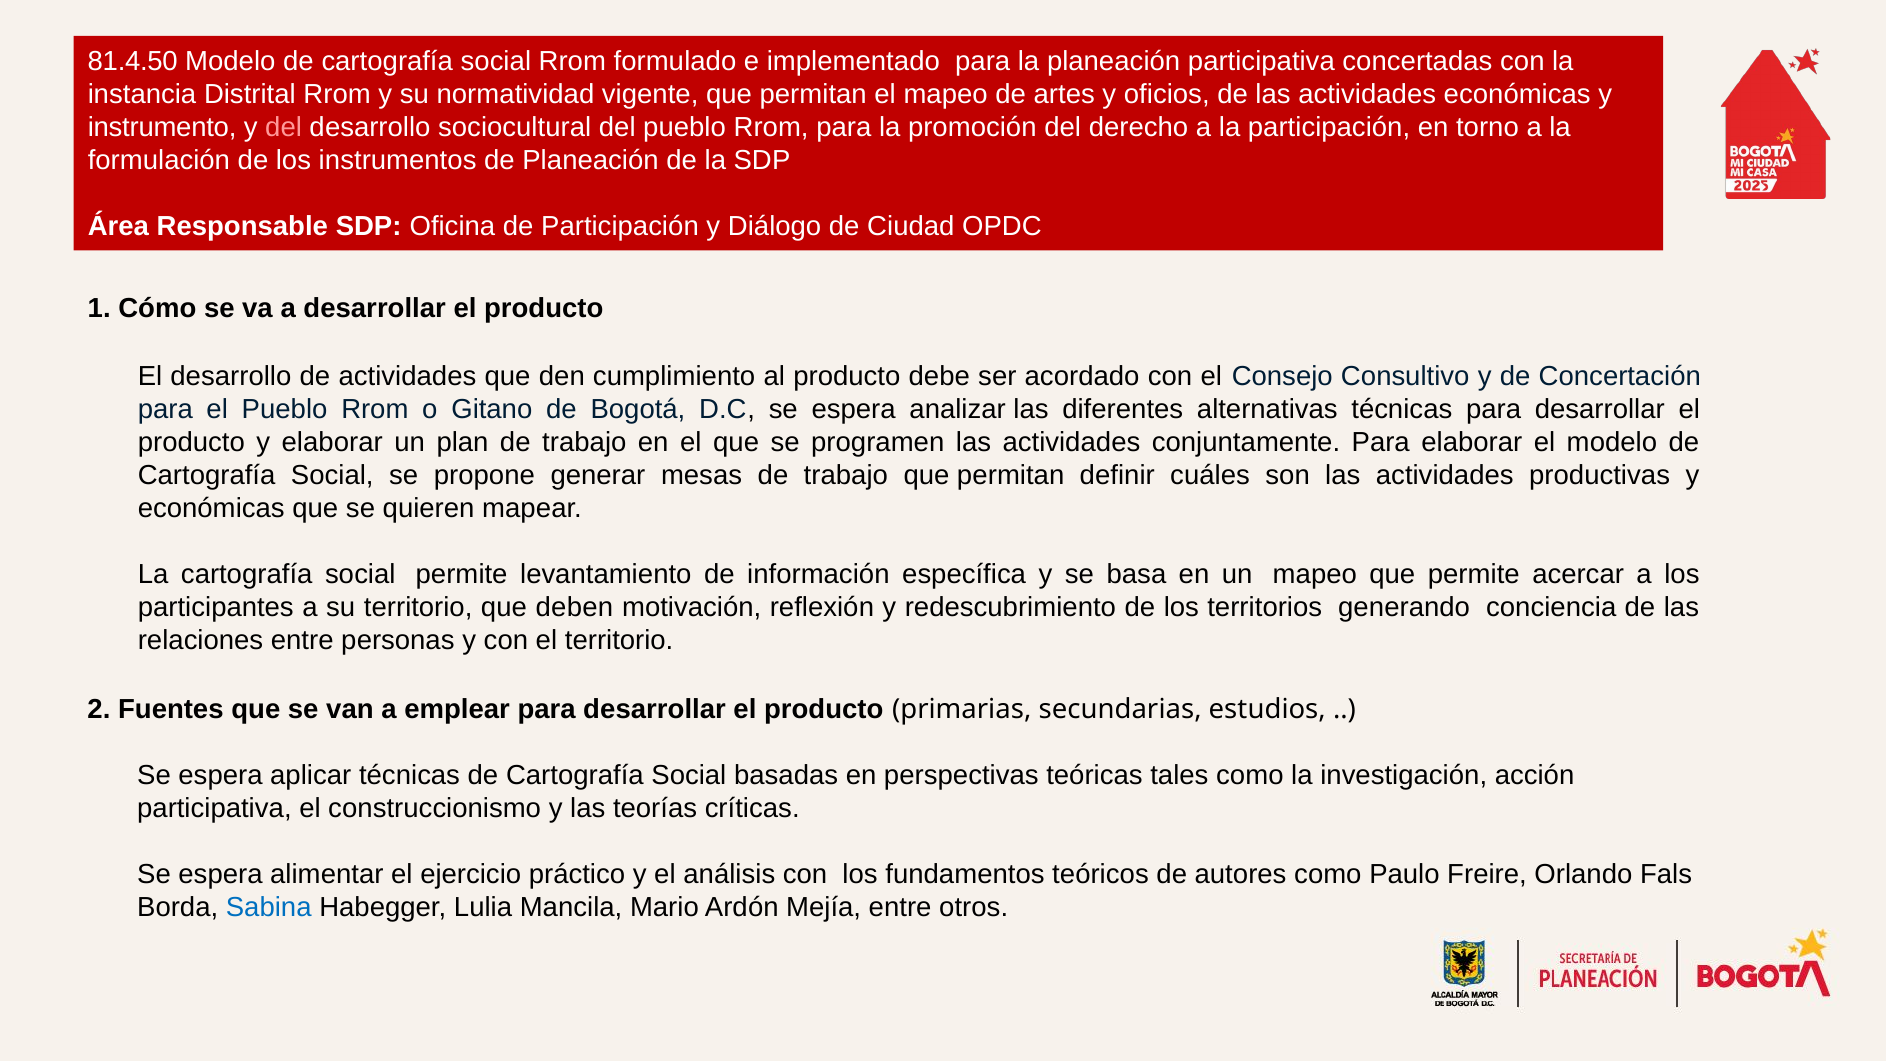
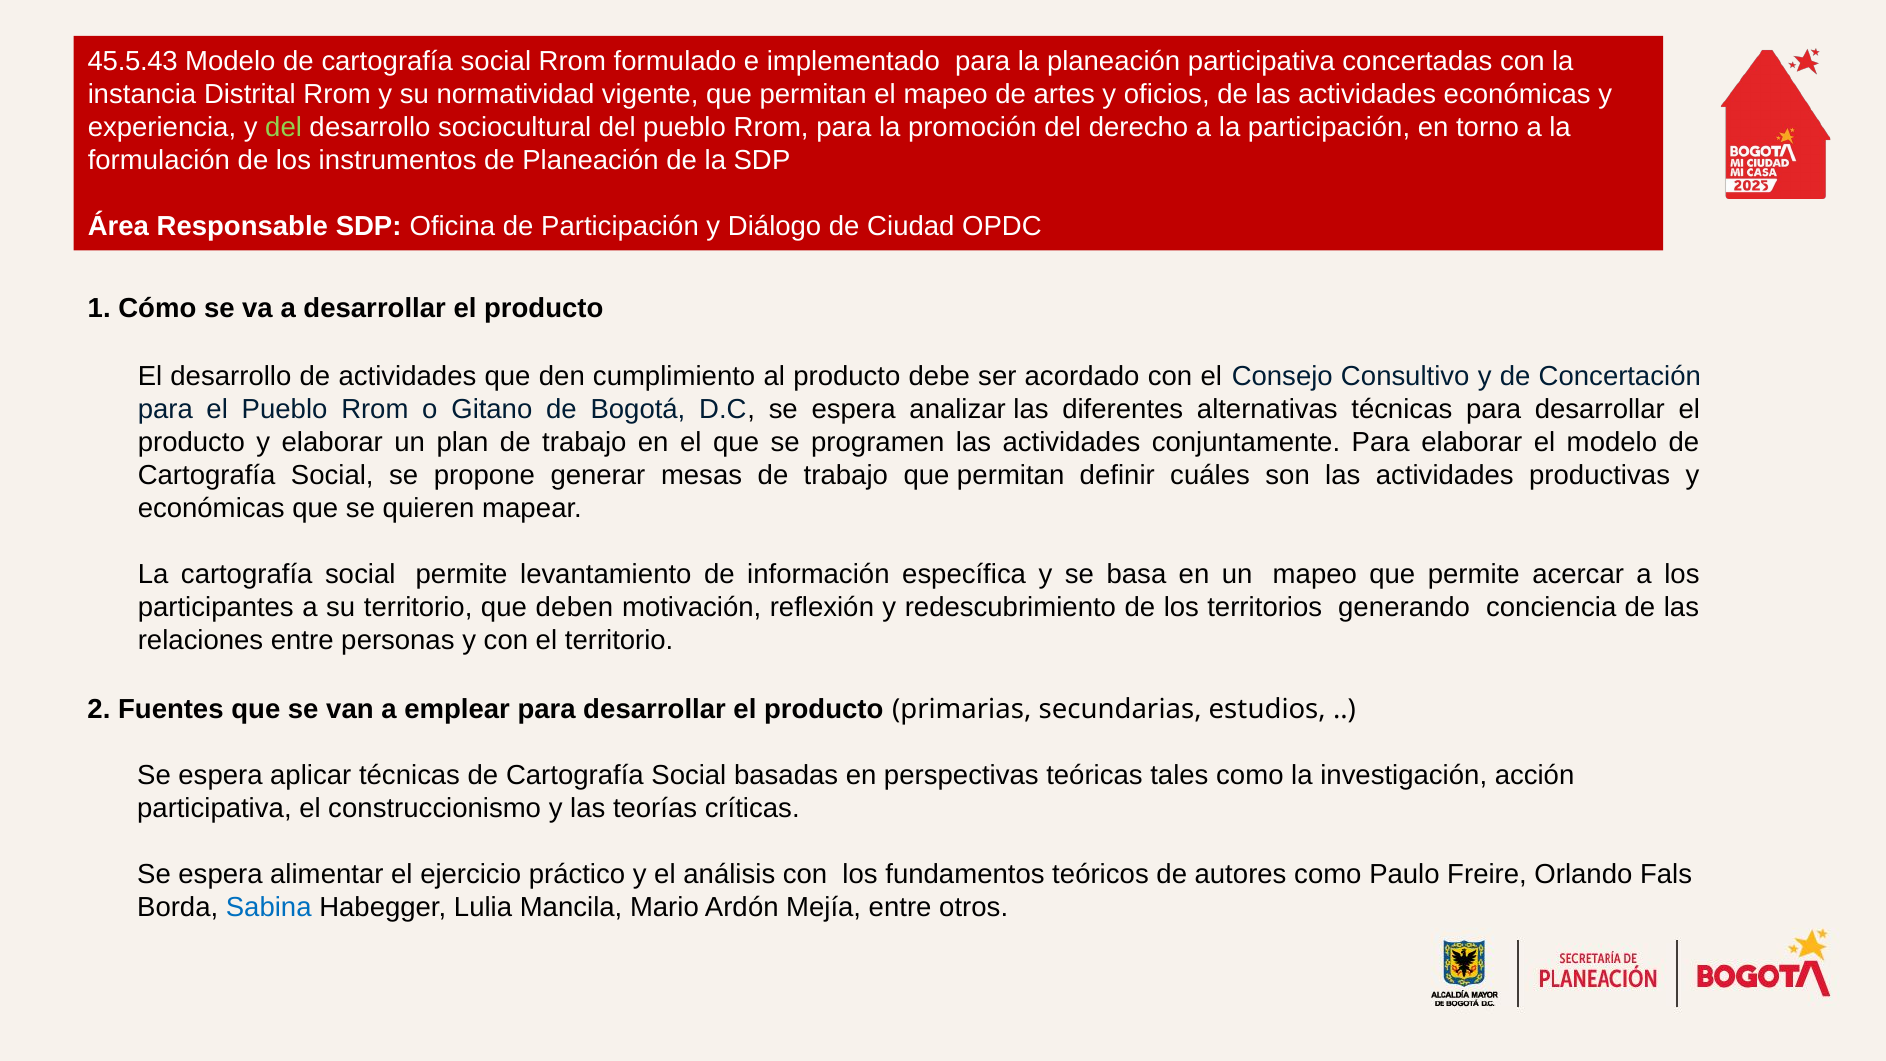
81.4.50: 81.4.50 -> 45.5.43 (133, 61)
instrumento: instrumento -> experiencia (162, 127)
del colour: pink -> light green (284, 127)
